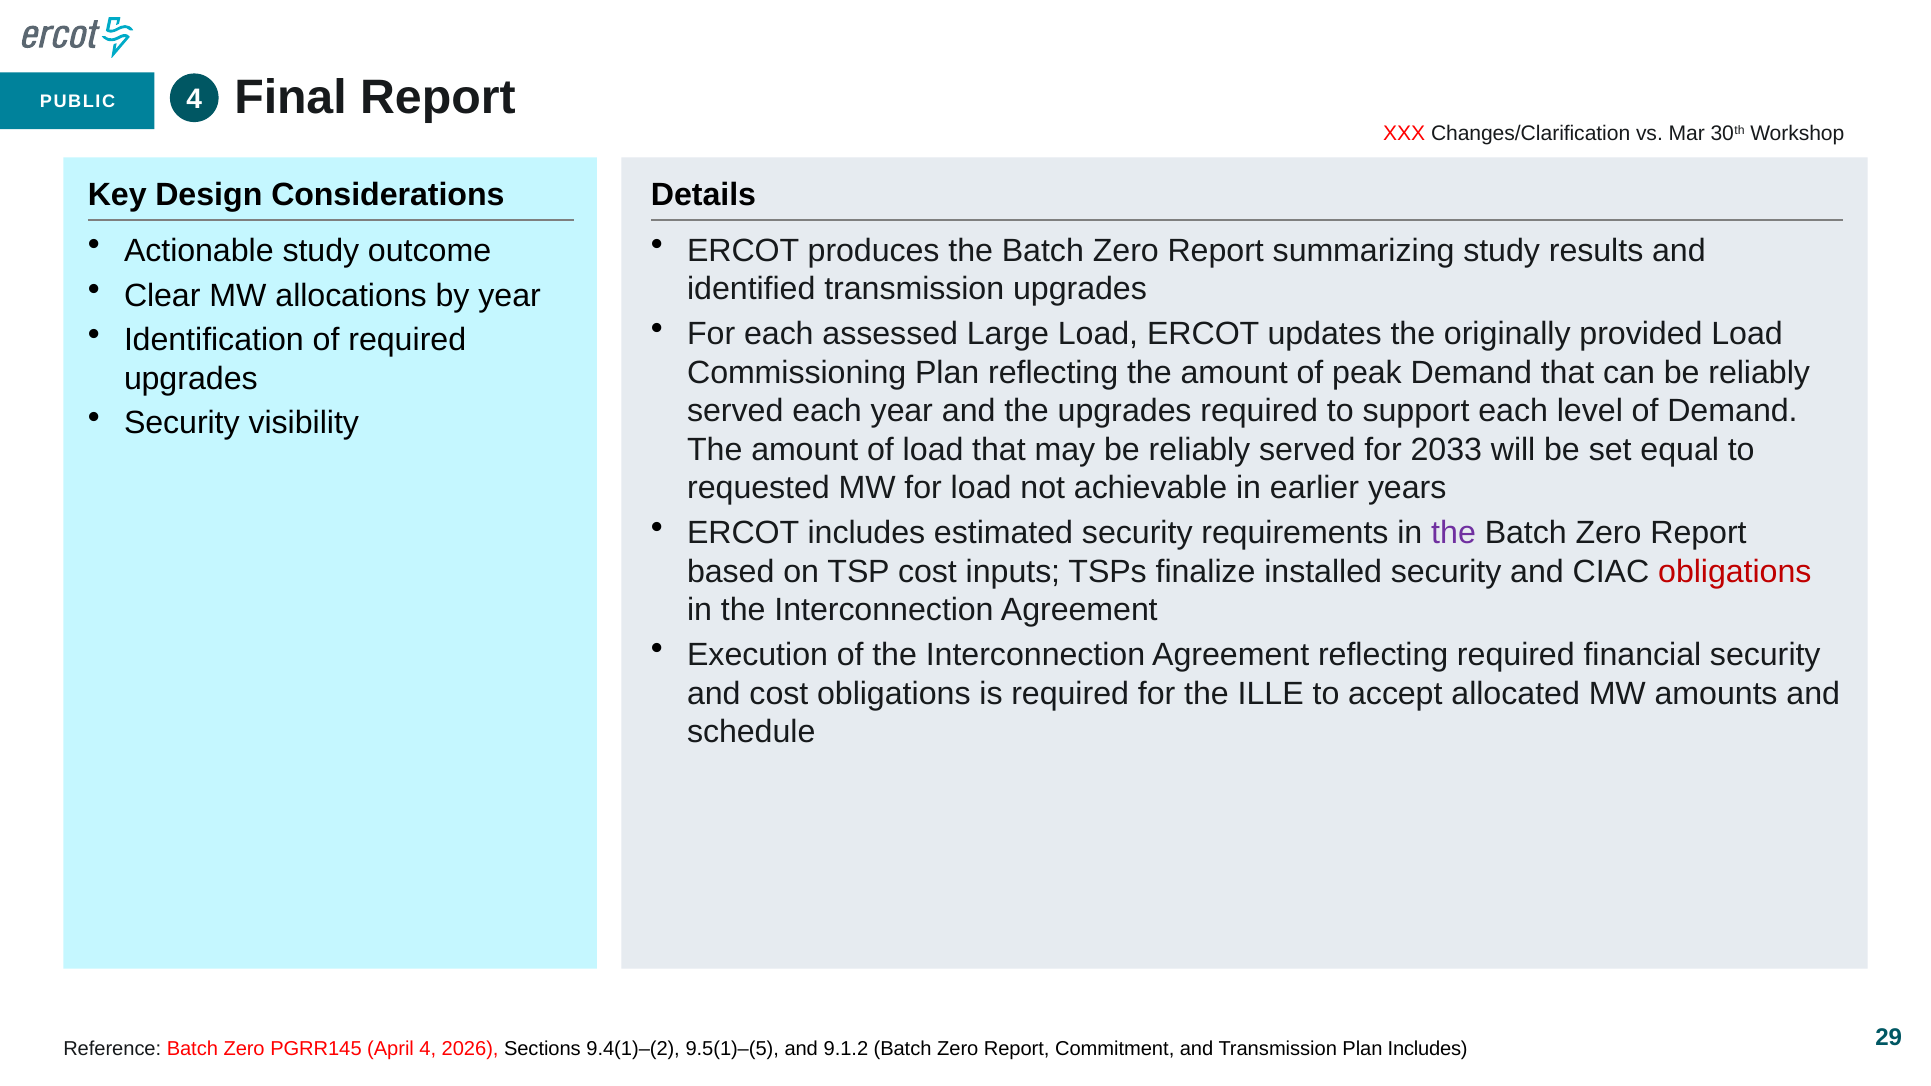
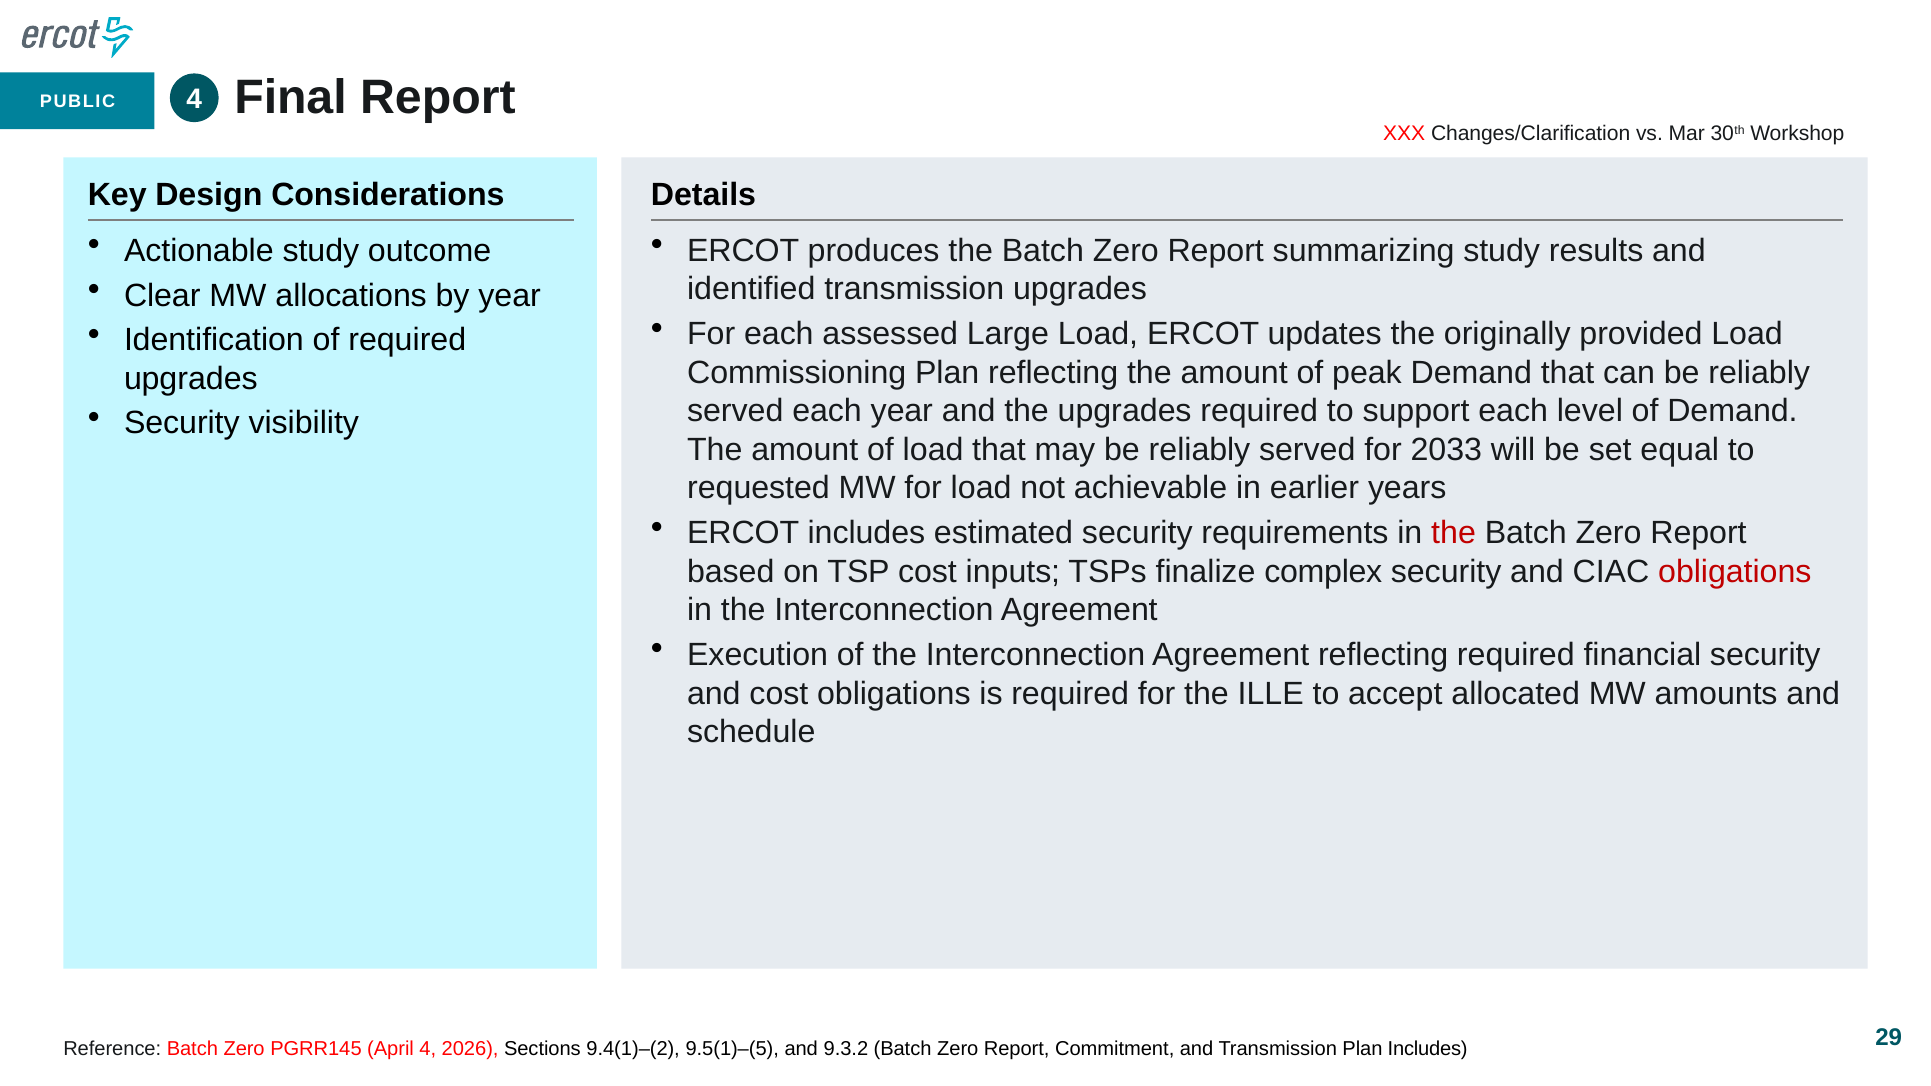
the colour: purple -> red (1454, 533)
installed: installed -> complex (1323, 572)
9.1.2: 9.1.2 -> 9.3.2 (846, 1049)
